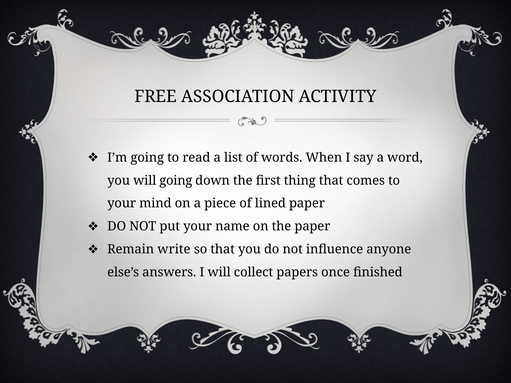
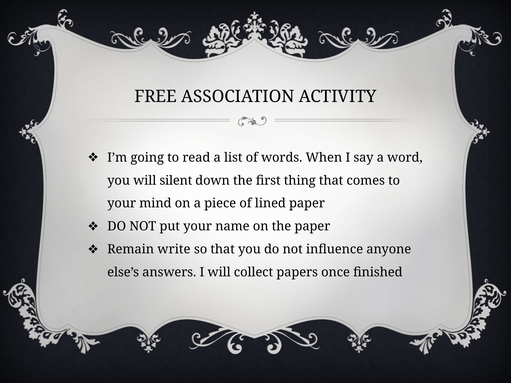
will going: going -> silent (176, 181)
